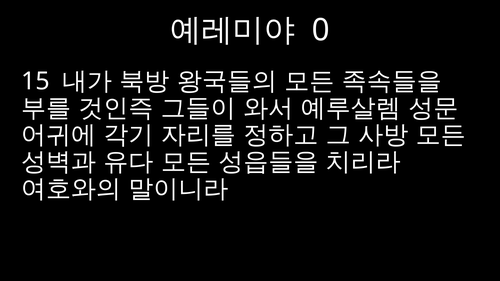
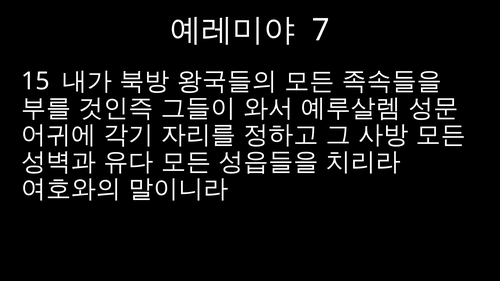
0: 0 -> 7 (321, 30)
